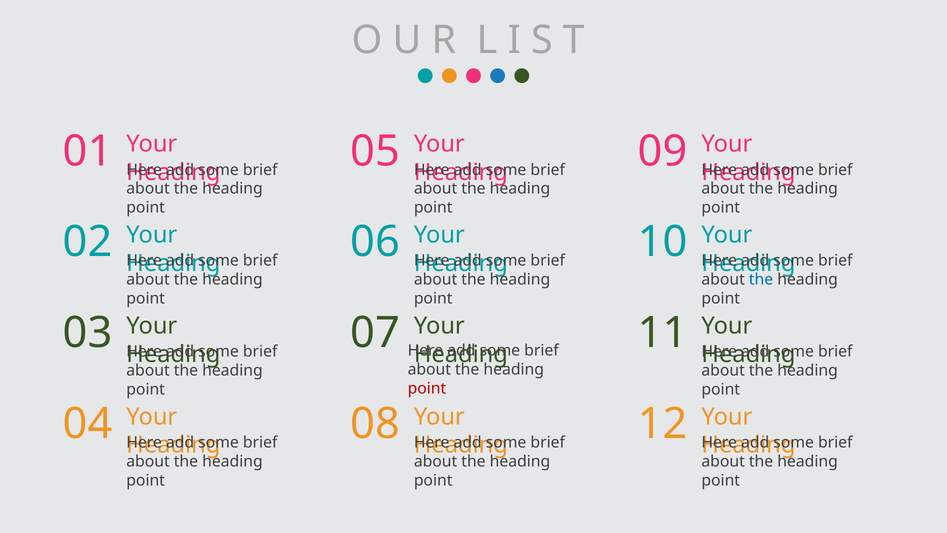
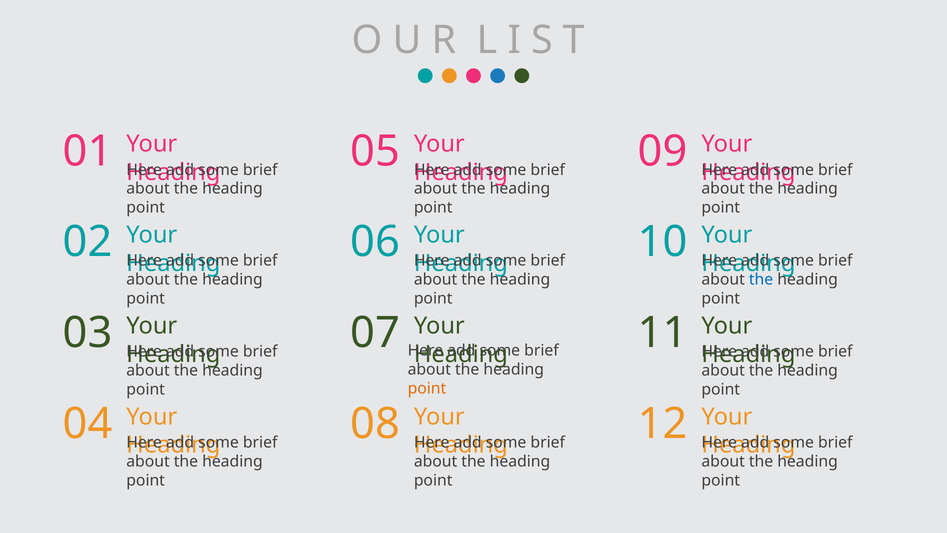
point colour: red -> orange (427, 388)
